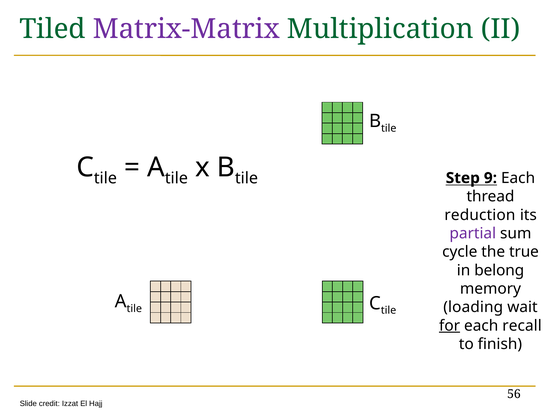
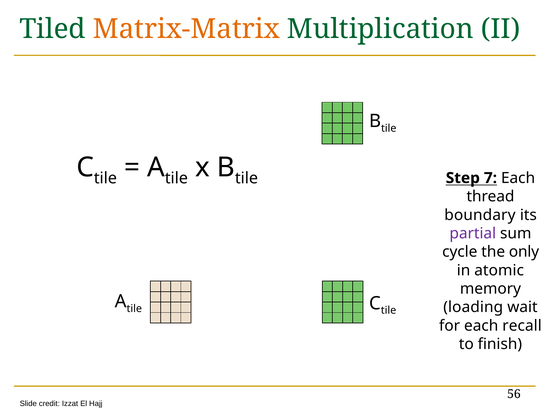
Matrix-Matrix colour: purple -> orange (186, 29)
9: 9 -> 7 (490, 178)
reduction: reduction -> boundary (480, 215)
true: true -> only (524, 252)
belong: belong -> atomic (499, 271)
for underline: present -> none (450, 326)
